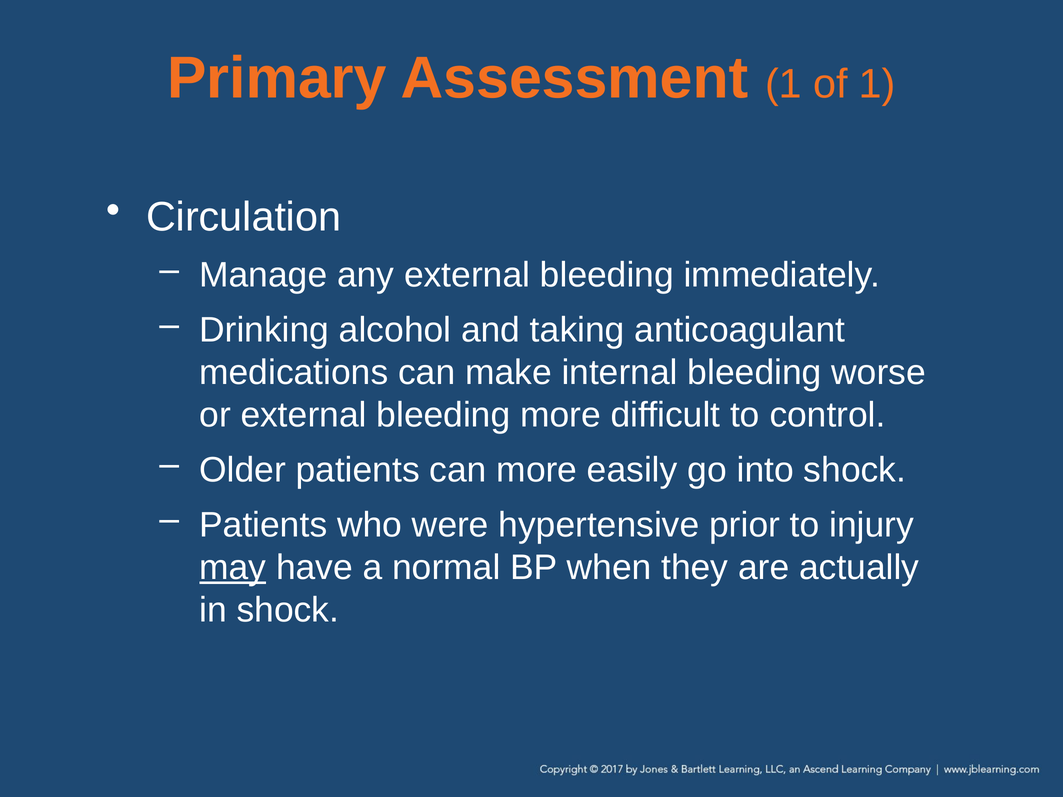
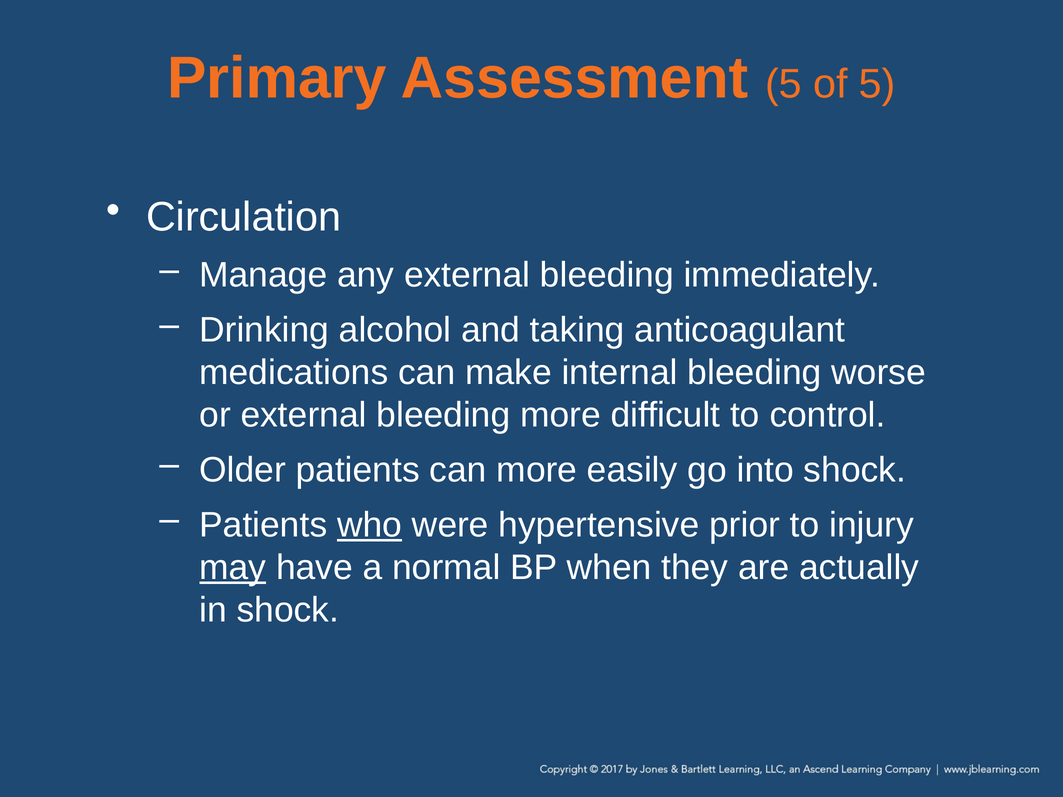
Assessment 1: 1 -> 5 (783, 84)
of 1: 1 -> 5 (877, 84)
who underline: none -> present (370, 525)
